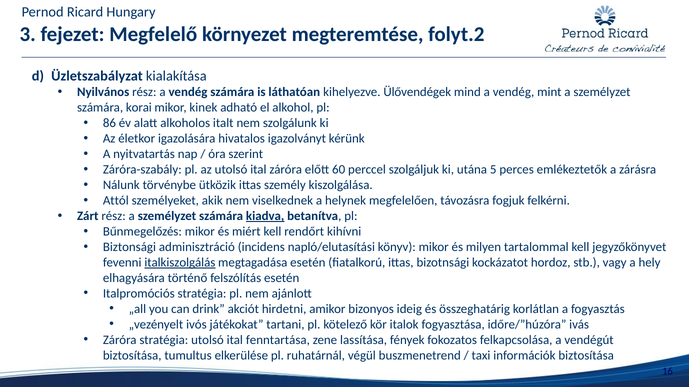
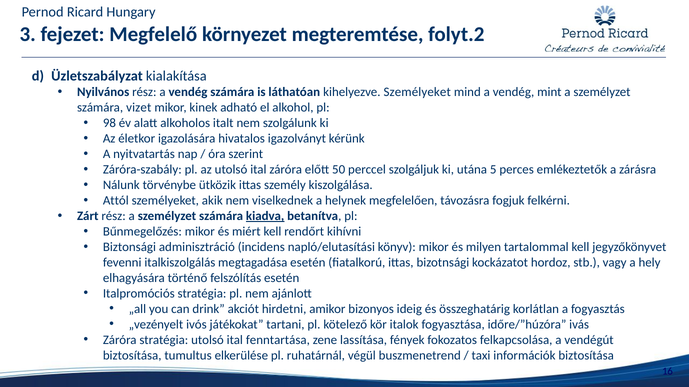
kihelyezve Ülővendégek: Ülővendégek -> Személyeket (417, 92)
korai: korai -> vizet (139, 108)
86: 86 -> 98 (109, 123)
60: 60 -> 50 (339, 170)
italkiszolgálás underline: present -> none (180, 263)
